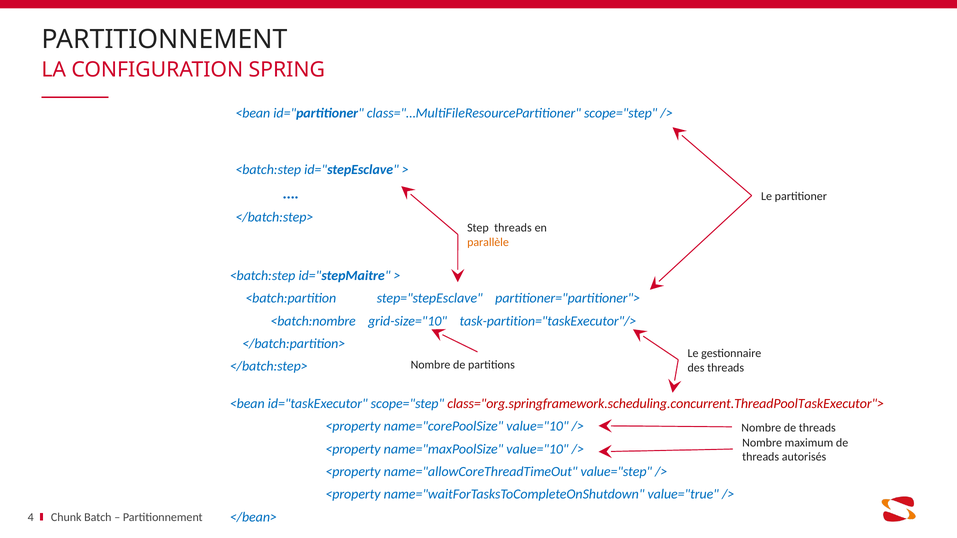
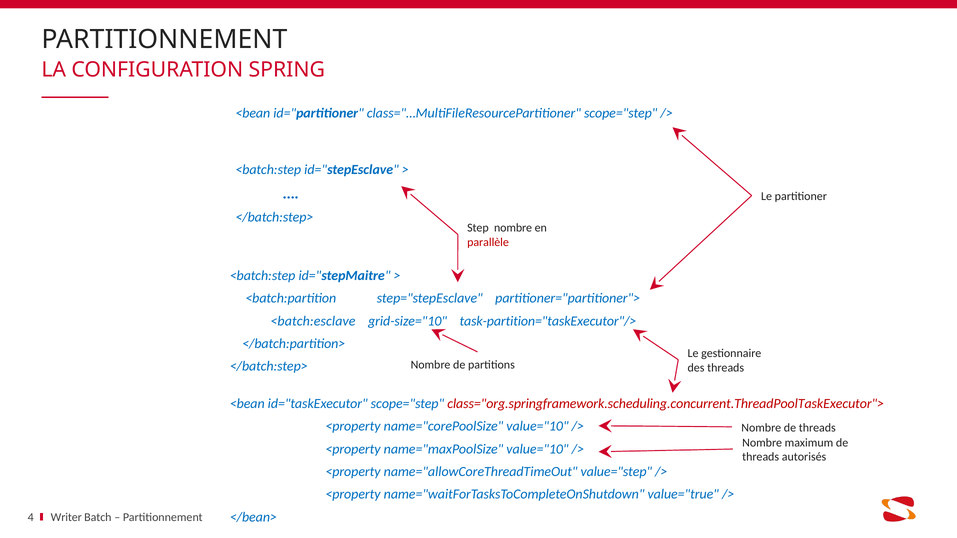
Step threads: threads -> nombre (513, 228)
parallèle colour: orange -> red (488, 243)
<batch:nombre: <batch:nombre -> <batch:esclave (313, 321)
Chunk: Chunk -> Writer (66, 518)
